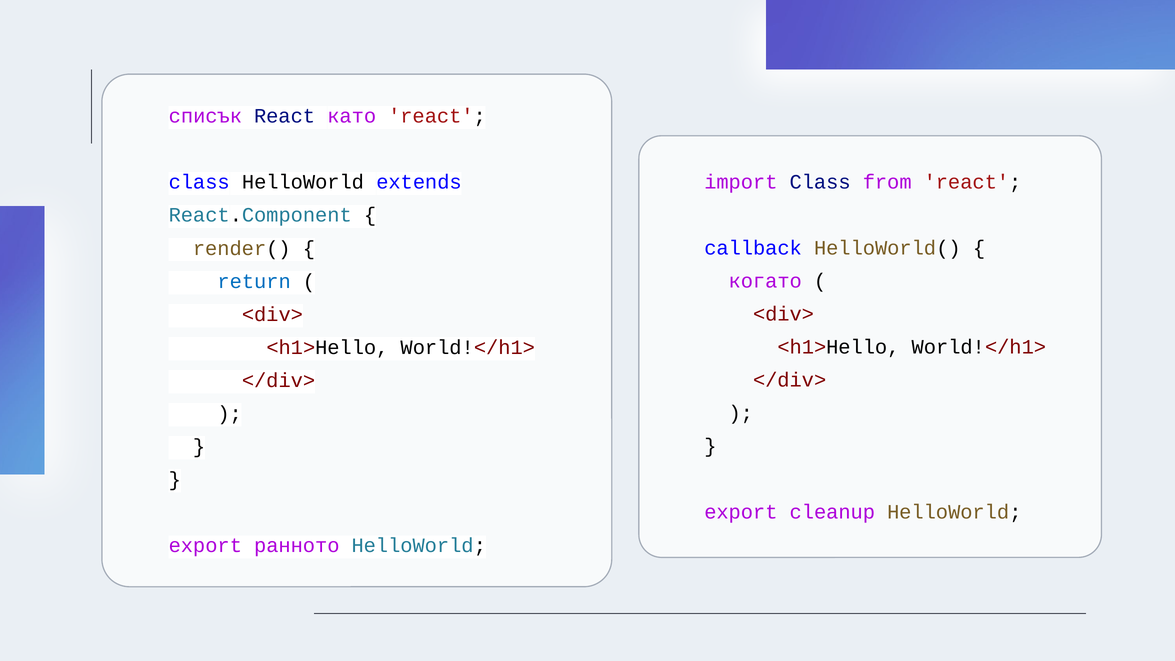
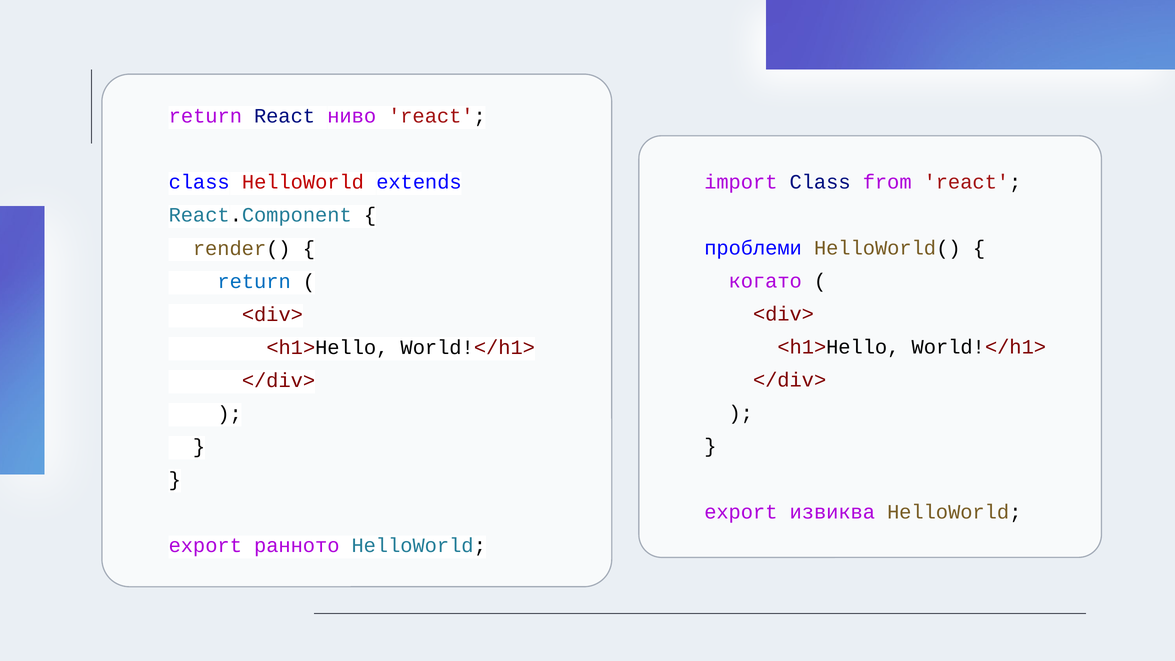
списък: списък -> return (205, 116)
като: като -> ниво (352, 116)
HelloWorld colour: black -> red (303, 182)
callback: callback -> проблеми (753, 248)
cleanup: cleanup -> извиква (832, 512)
